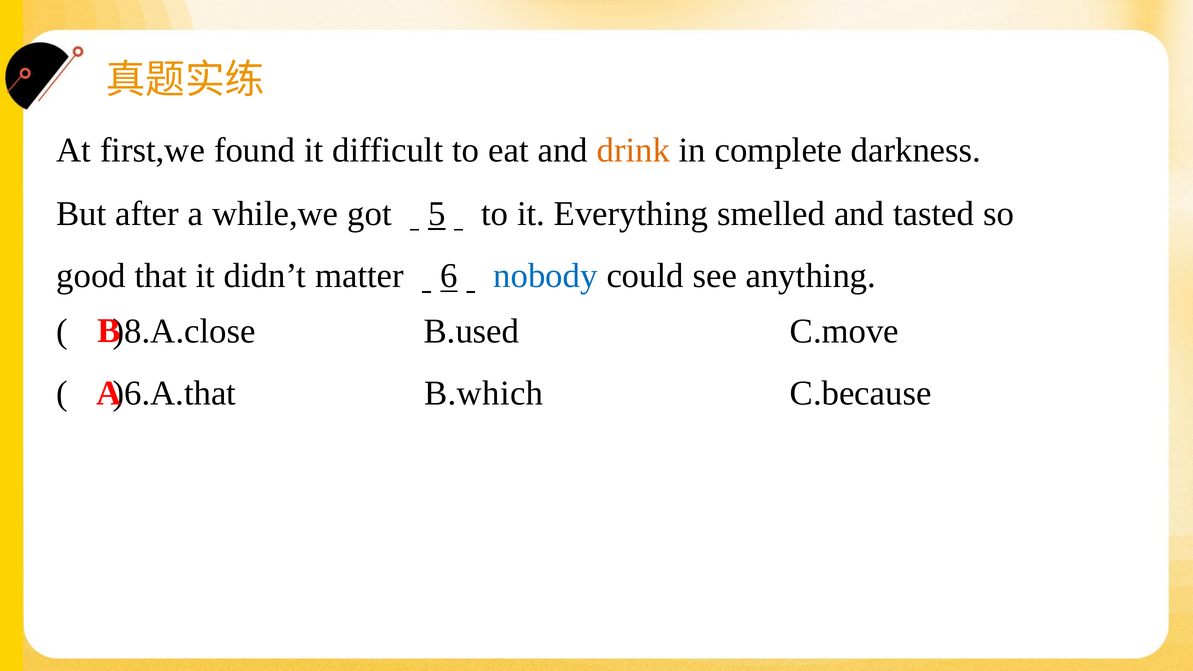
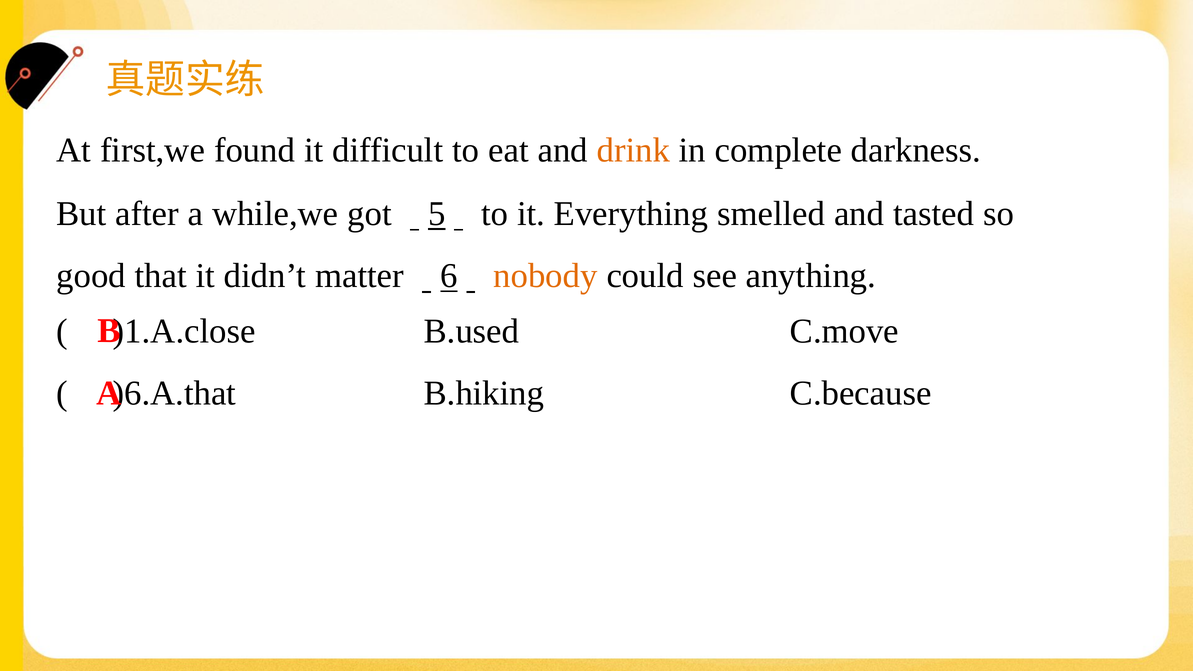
nobody colour: blue -> orange (545, 276)
)8.A.close: )8.A.close -> )1.A.close (184, 331)
B.which: B.which -> B.hiking (484, 393)
